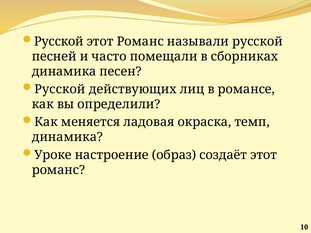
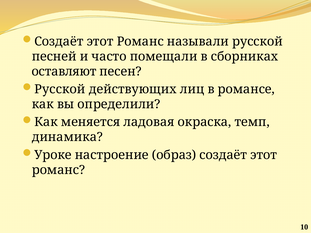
Русской: Русской -> Создаёт (59, 42)
динамика: динамика -> оставляют (64, 72)
